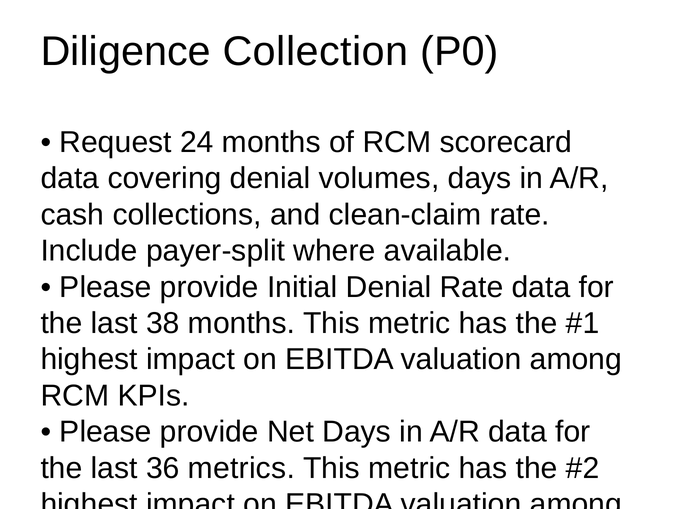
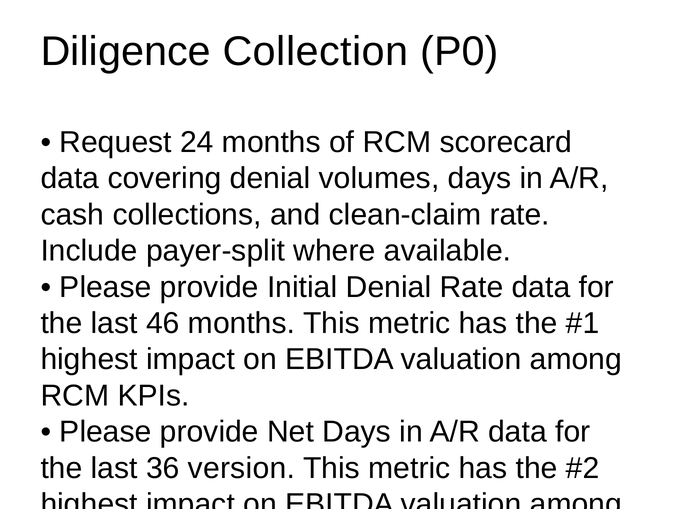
38: 38 -> 46 (163, 323)
metrics: metrics -> version (241, 468)
